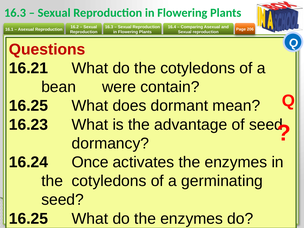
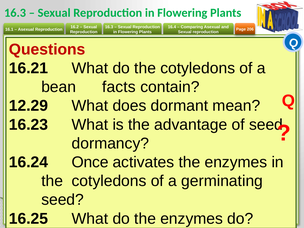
were: were -> facts (119, 87)
16.25: 16.25 -> 12.29 (29, 106)
